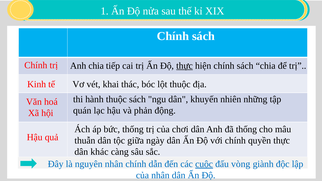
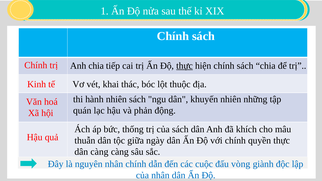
hành thuộc: thuộc -> nhiên (116, 99)
của chơi: chơi -> sách (180, 129)
đã thống: thống -> khích (246, 129)
dân khác: khác -> càng (99, 152)
cuộc underline: present -> none (204, 164)
